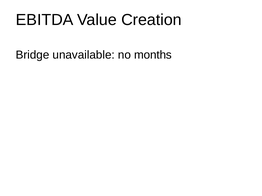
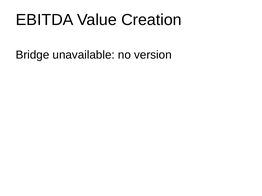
months: months -> version (153, 55)
